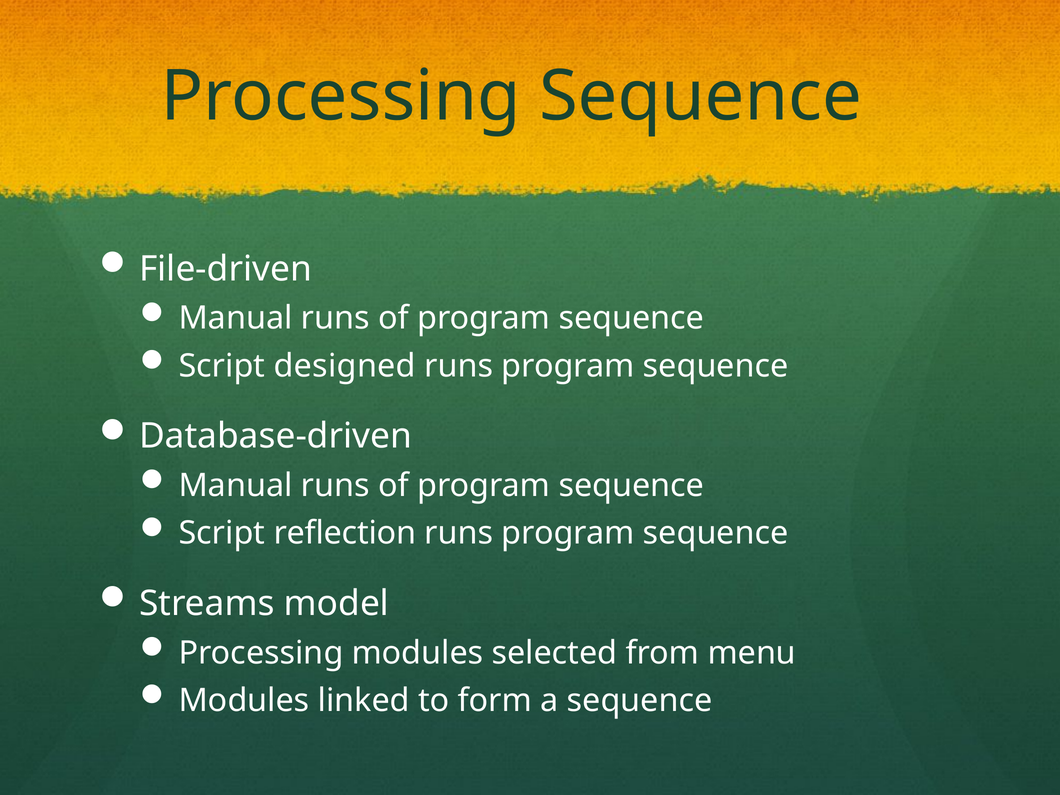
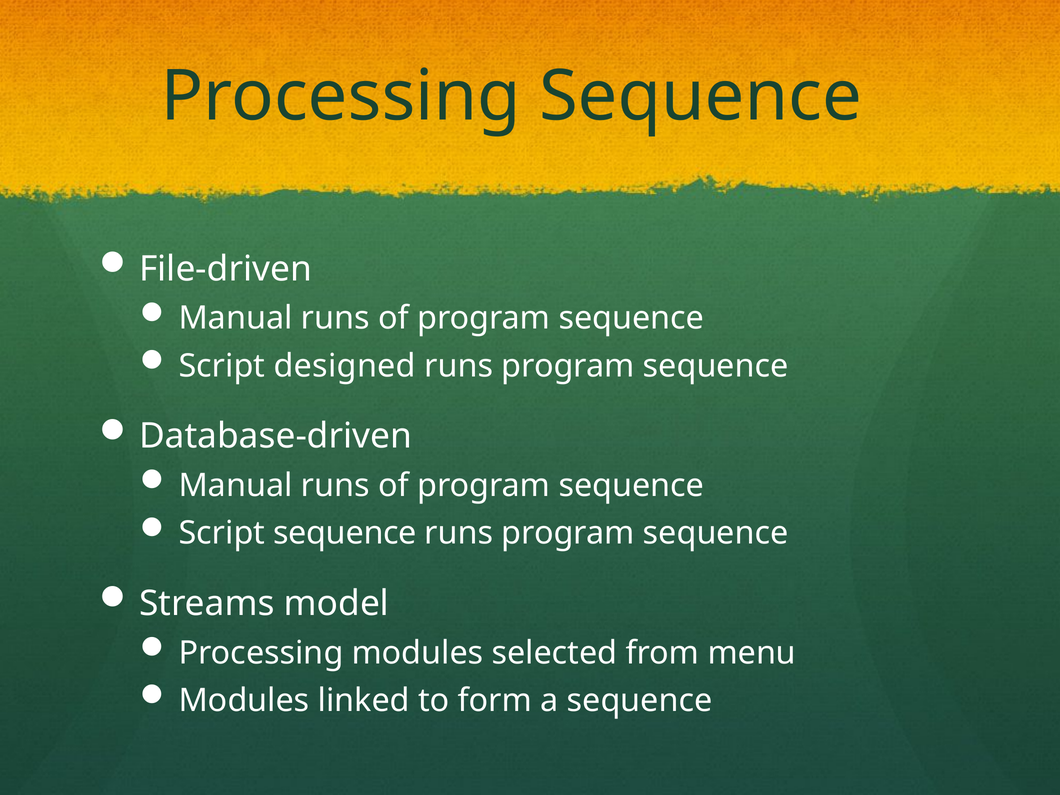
Script reflection: reflection -> sequence (345, 533)
